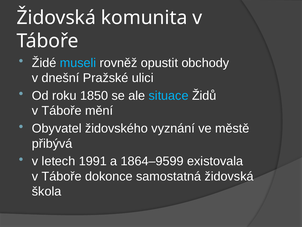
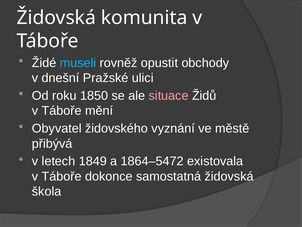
situace colour: light blue -> pink (169, 95)
1991: 1991 -> 1849 (93, 161)
1864–9599: 1864–9599 -> 1864–5472 (152, 161)
